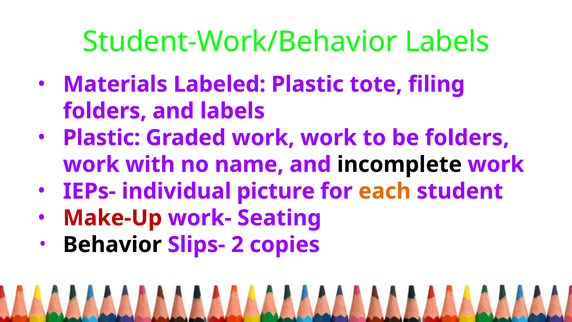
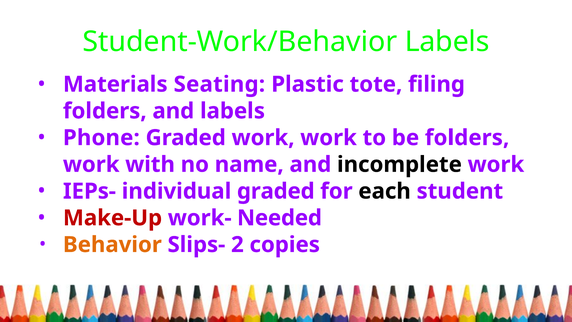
Labeled: Labeled -> Seating (219, 84)
Plastic: Plastic -> Phone (101, 138)
individual picture: picture -> graded (276, 191)
each colour: orange -> black (385, 191)
Seating: Seating -> Needed (279, 218)
Behavior colour: black -> orange (112, 245)
